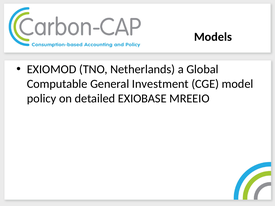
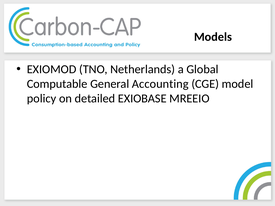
Investment: Investment -> Accounting (160, 84)
